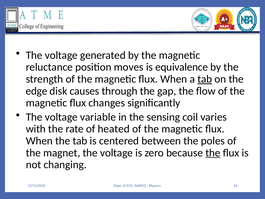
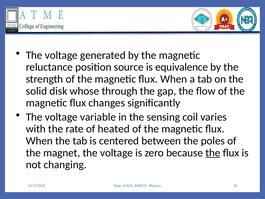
moves: moves -> source (129, 67)
tab underline: present -> none (205, 79)
edge: edge -> solid (36, 91)
causes: causes -> whose (84, 91)
